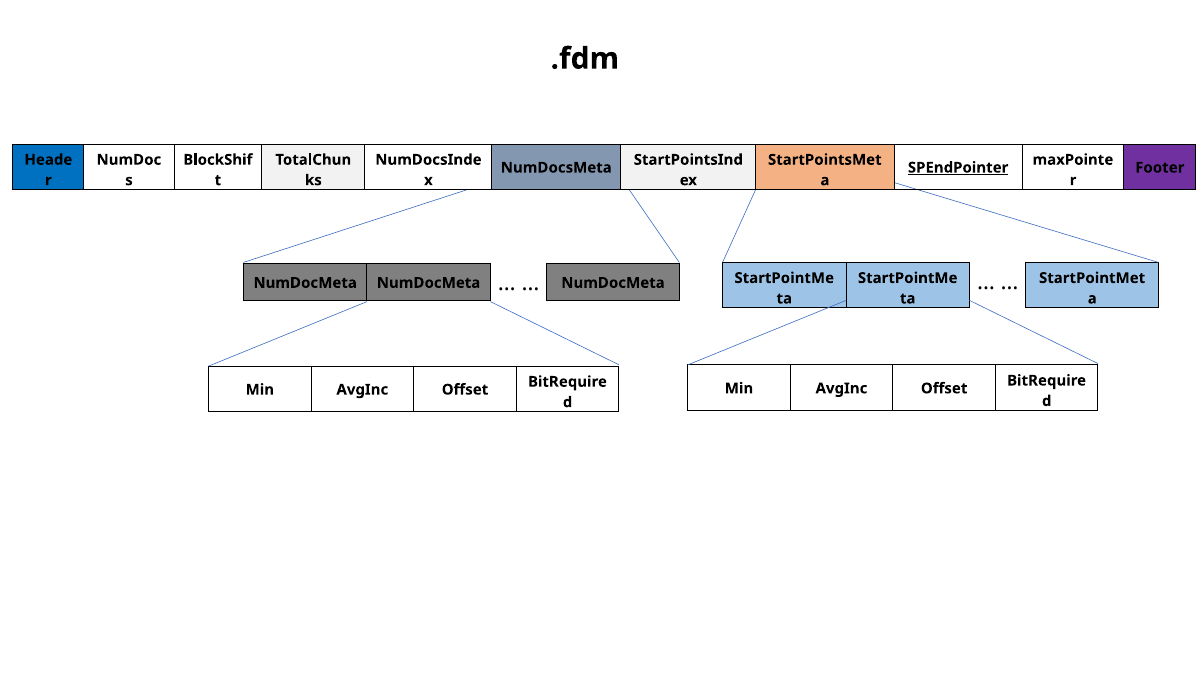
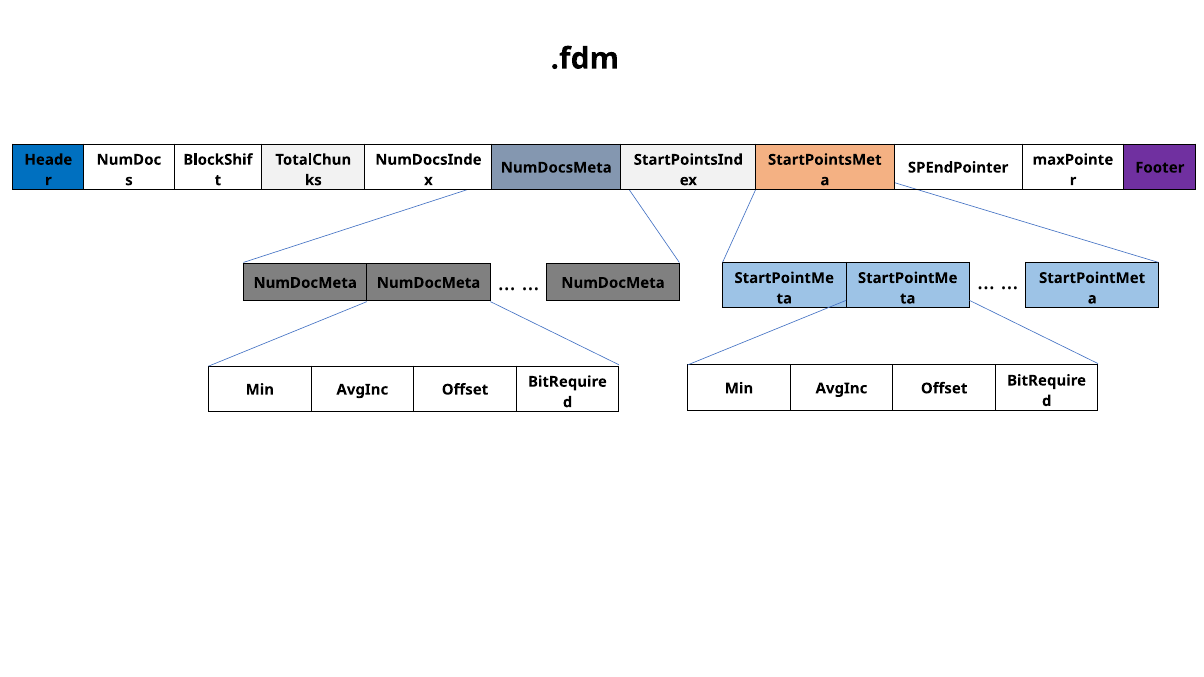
SPEndPointer underline: present -> none (958, 168)
